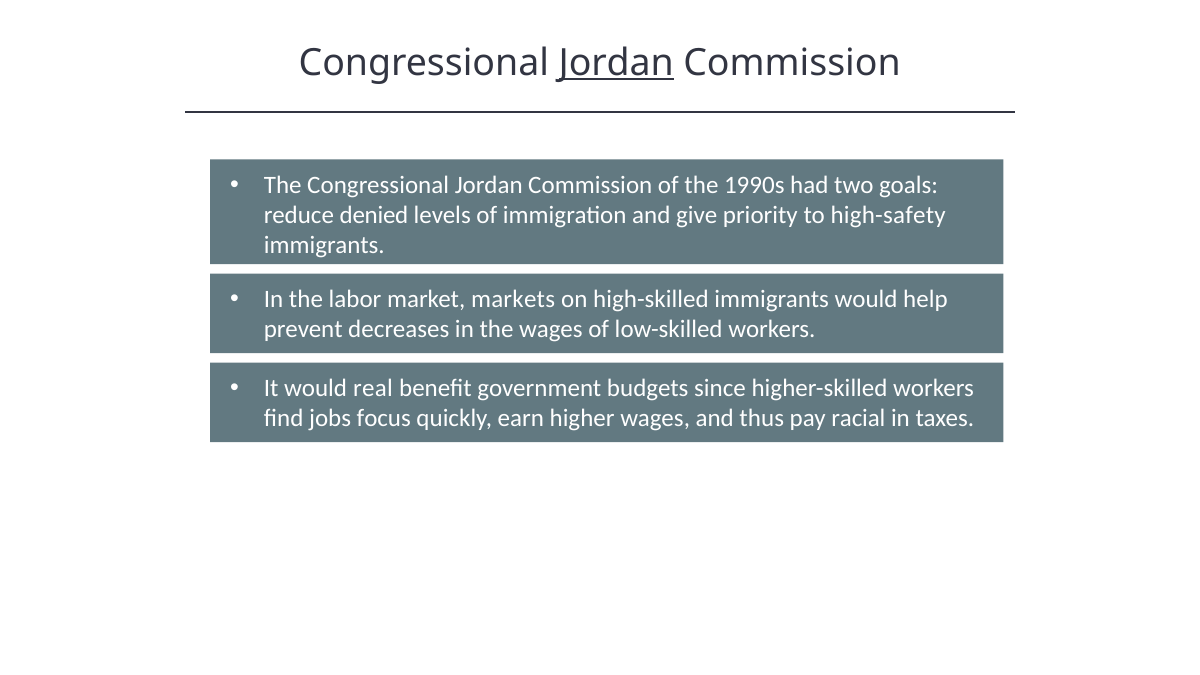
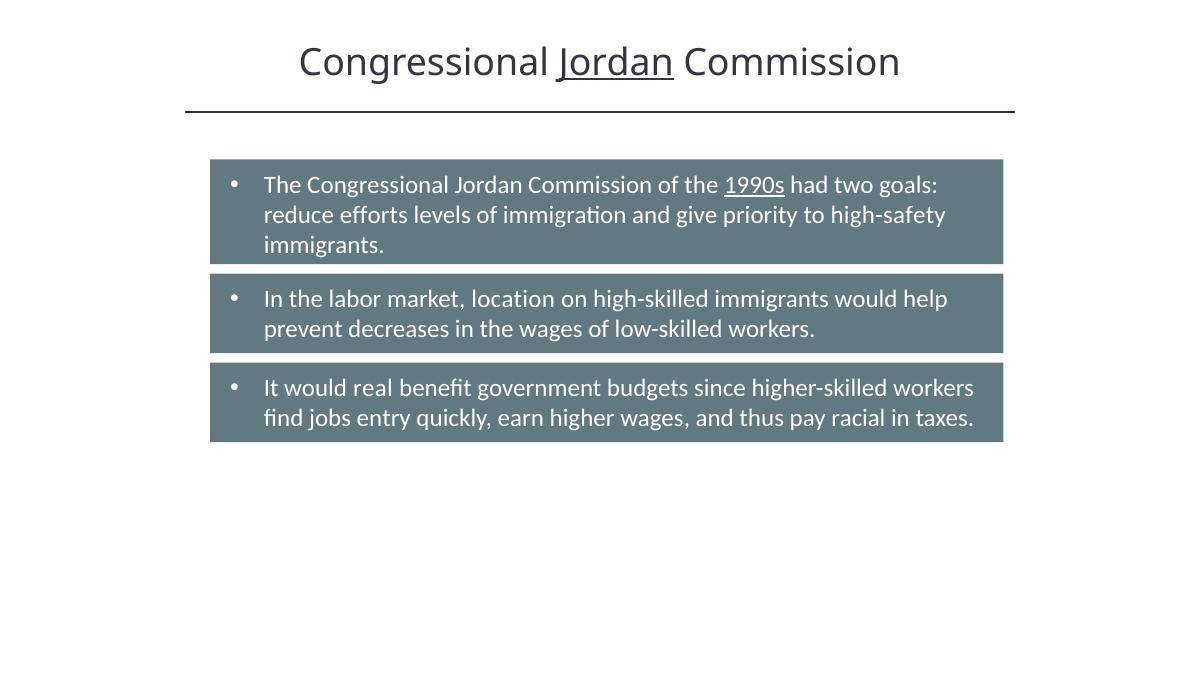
1990s underline: none -> present (754, 185)
denied: denied -> efforts (374, 215)
markets: markets -> location (513, 299)
focus: focus -> entry (384, 419)
